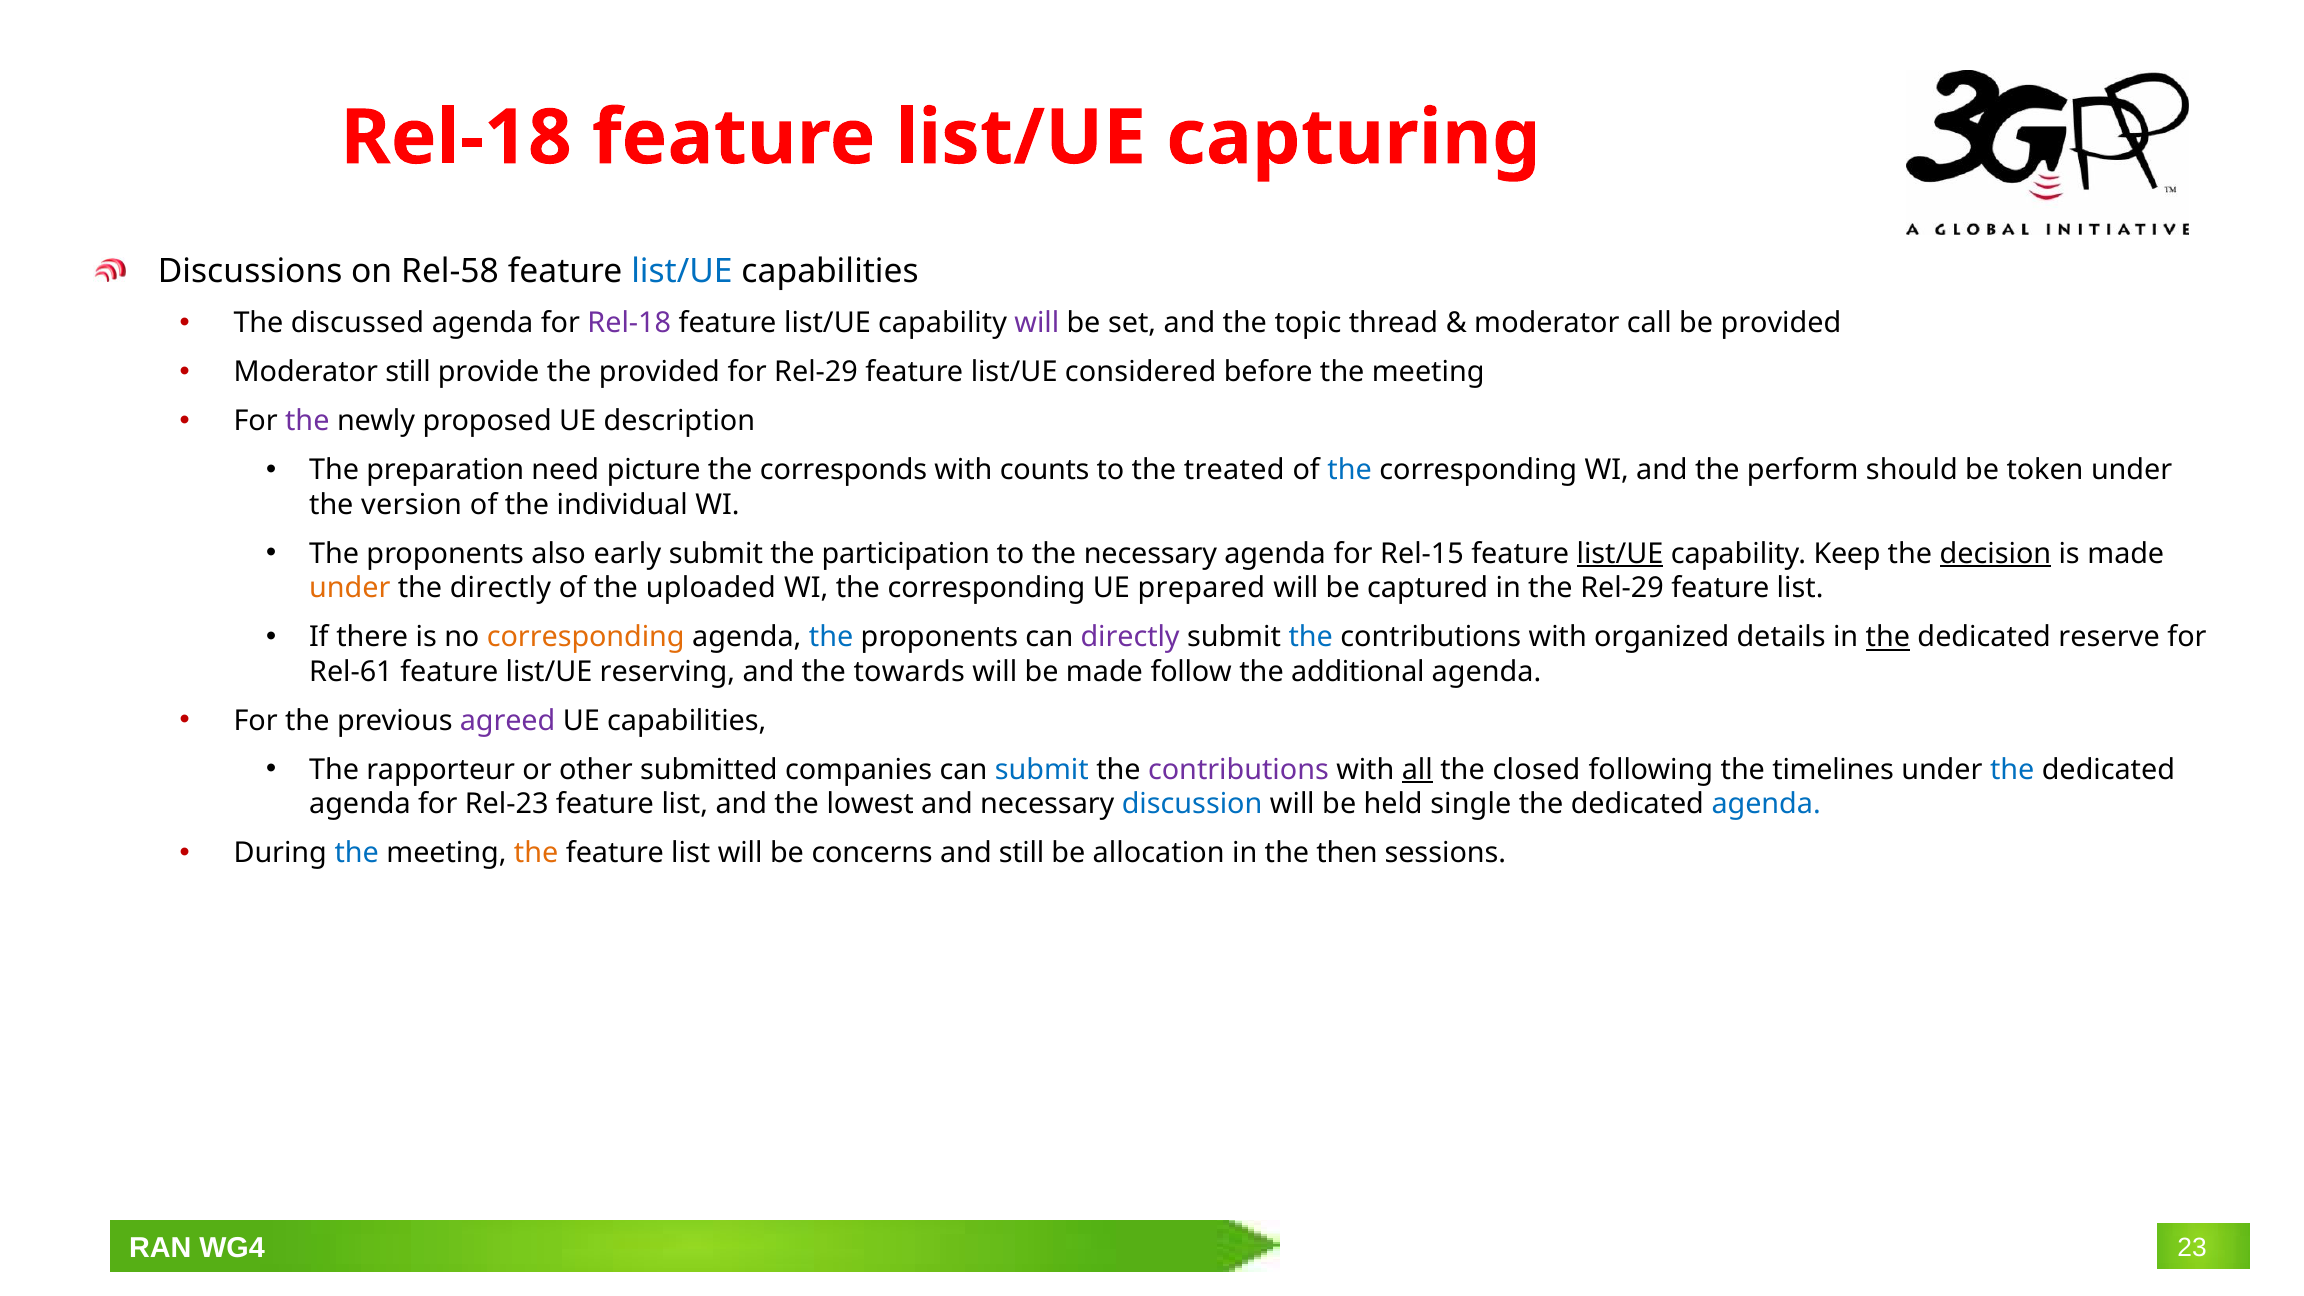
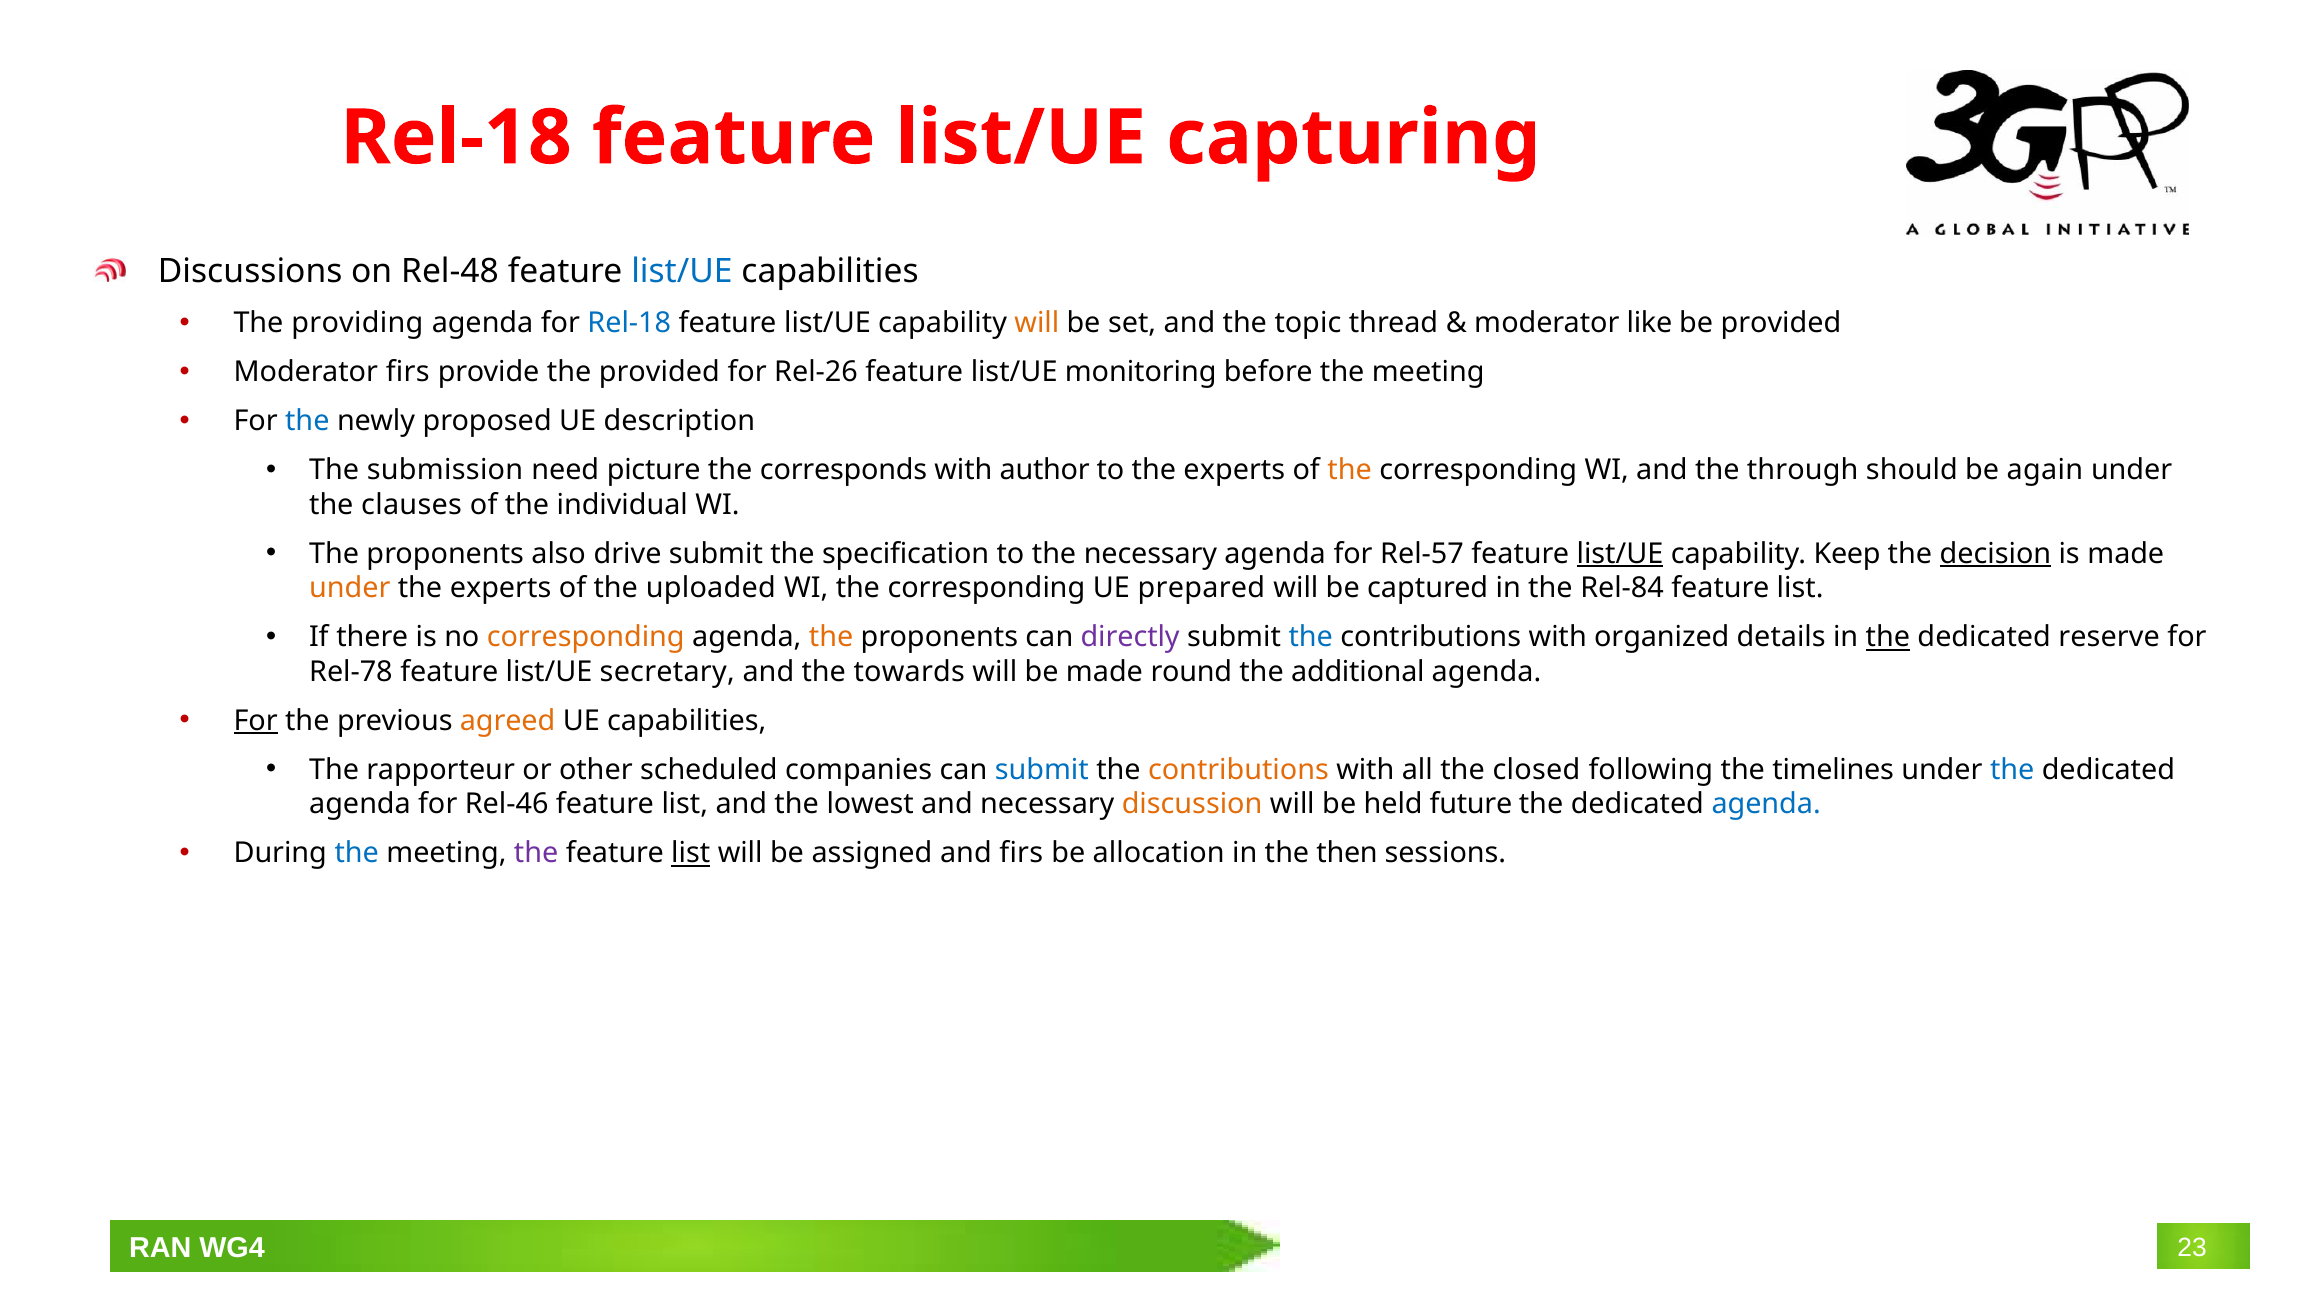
Rel-58: Rel-58 -> Rel-48 (450, 272)
discussed: discussed -> providing (357, 323)
Rel-18 colour: purple -> blue (629, 323)
will colour: purple -> orange (1037, 323)
call: call -> like (1649, 323)
Moderator still: still -> firs (408, 372)
for Rel-29: Rel-29 -> Rel-26 (816, 372)
considered: considered -> monitoring (1141, 372)
the colour: purple -> blue (307, 421)
preparation: preparation -> submission (445, 470)
counts: counts -> author (1045, 470)
to the treated: treated -> experts (1234, 470)
the colour: blue -> orange (1350, 470)
perform: perform -> through (1803, 470)
token: token -> again (2045, 470)
version: version -> clauses (412, 505)
early: early -> drive (628, 554)
participation: participation -> specification (906, 554)
Rel-15: Rel-15 -> Rel-57 (1422, 554)
directly: directly -> experts (501, 588)
the Rel-29: Rel-29 -> Rel-84 (1622, 588)
the colour: blue -> orange (831, 637)
Rel-61: Rel-61 -> Rel-78 (351, 672)
reserving: reserving -> secretary (667, 672)
follow: follow -> round (1191, 672)
For underline: none -> present (256, 721)
agreed colour: purple -> orange (508, 721)
submitted: submitted -> scheduled (709, 770)
contributions colour: purple -> orange (1238, 770)
all underline: present -> none (1417, 770)
Rel-23: Rel-23 -> Rel-46 (507, 804)
discussion colour: blue -> orange (1192, 804)
single: single -> future (1471, 804)
the colour: orange -> purple (536, 853)
list underline: none -> present (691, 853)
concerns: concerns -> assigned (872, 853)
and still: still -> firs (1021, 853)
